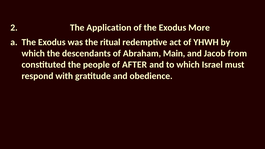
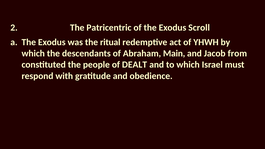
Application: Application -> Patricentric (109, 28)
More: More -> Scroll (199, 28)
AFTER: AFTER -> DEALT (135, 65)
